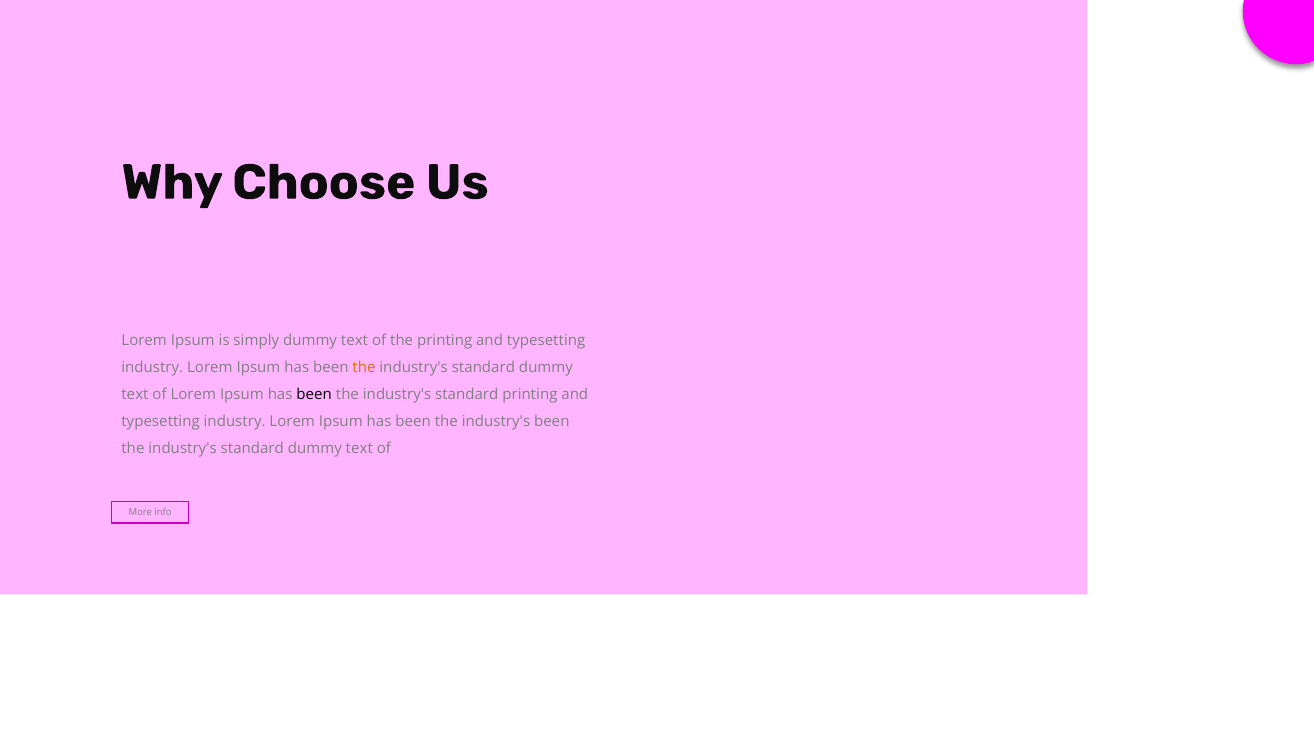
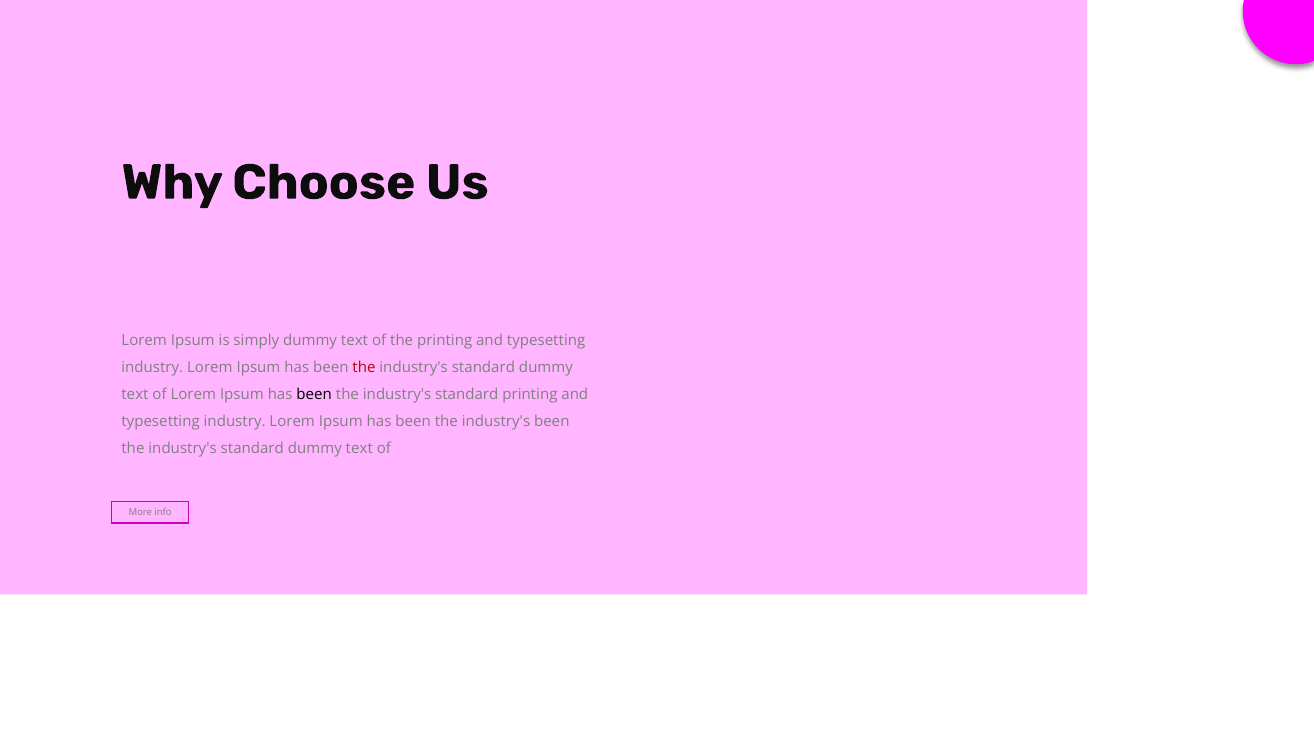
the colour: orange -> red (364, 367)
